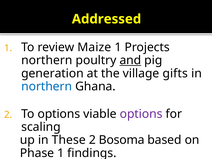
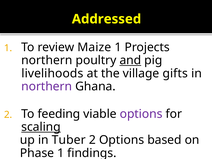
generation: generation -> livelihoods (52, 73)
northern colour: blue -> purple (47, 86)
To options: options -> feeding (59, 114)
scaling underline: none -> present (41, 127)
These: These -> Tuber (69, 140)
2 Bosoma: Bosoma -> Options (122, 140)
